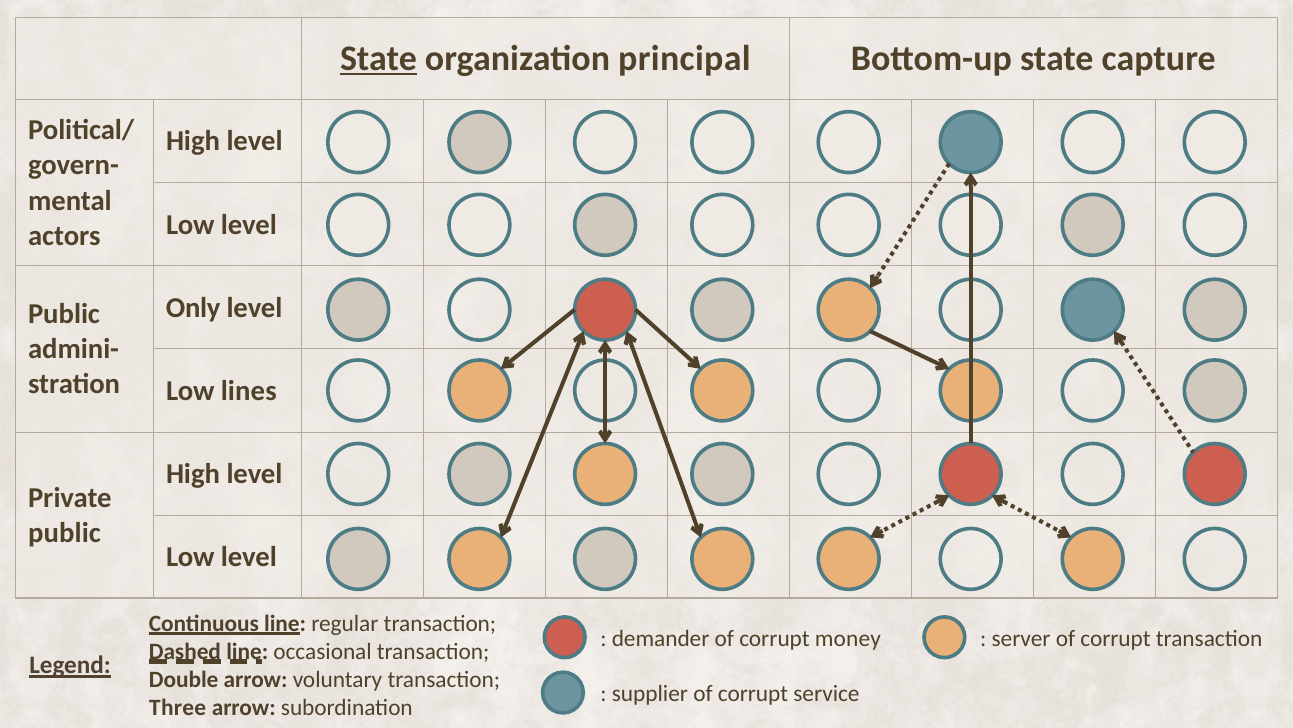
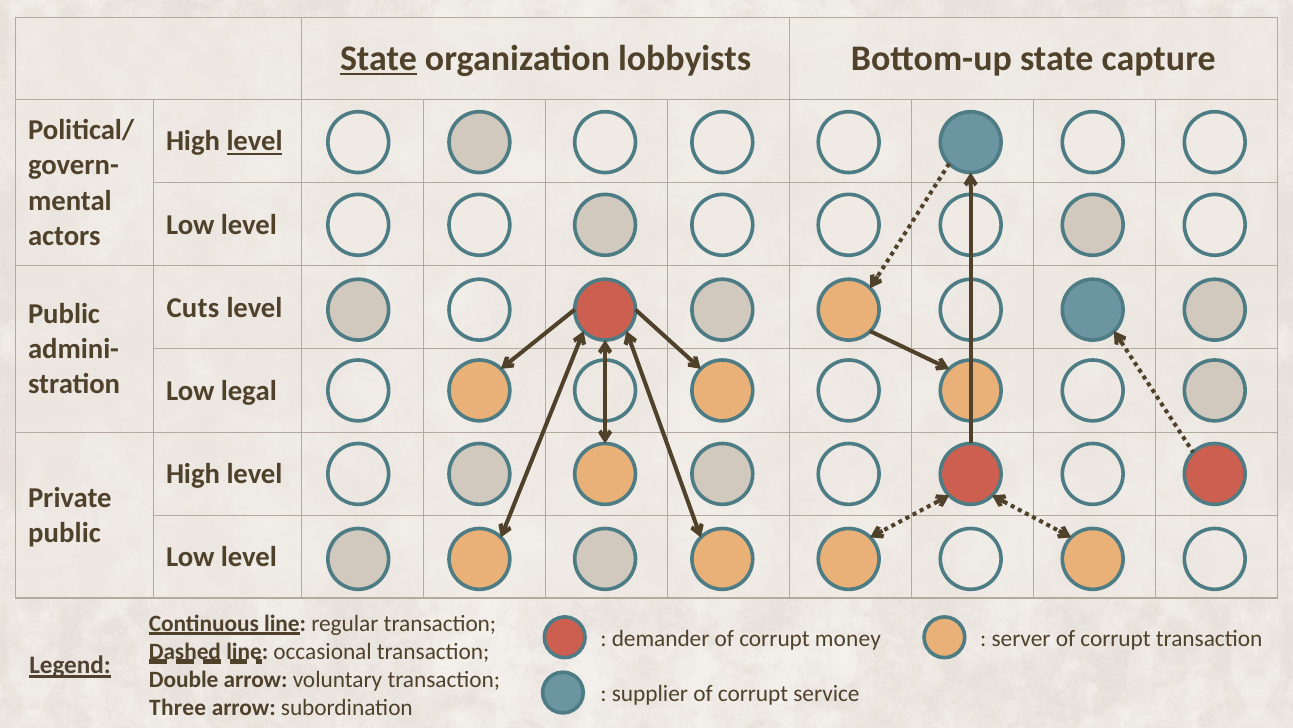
principal: principal -> lobbyists (685, 59)
level underline: none -> present (255, 141)
Only: Only -> Cuts (193, 307)
lines: lines -> legal (249, 390)
